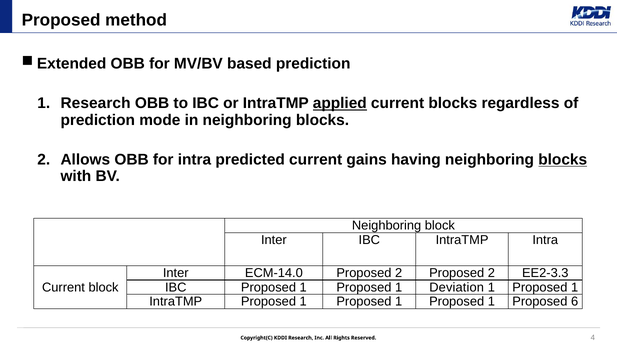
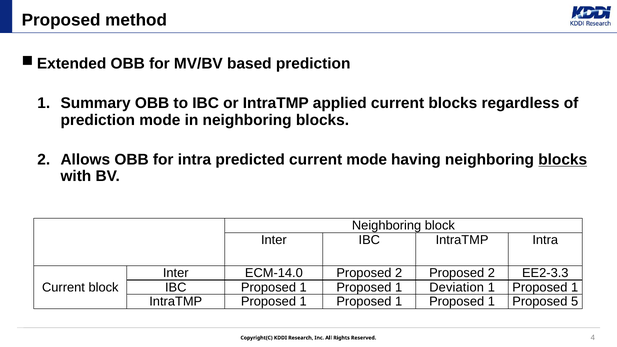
1 Research: Research -> Summary (96, 103)
applied underline: present -> none (340, 103)
current gains: gains -> mode (367, 160)
6: 6 -> 5 (575, 302)
